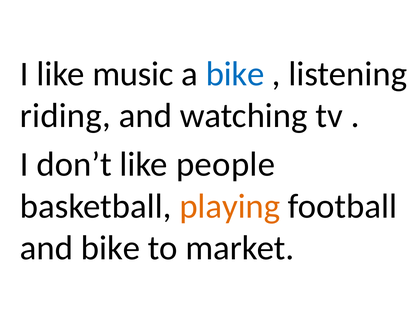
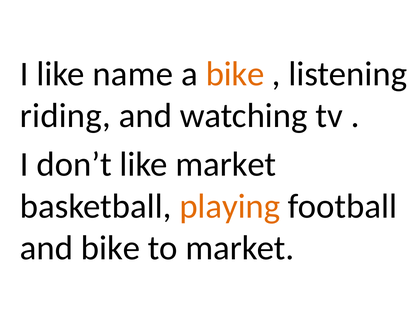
music: music -> name (133, 74)
bike colour: blue -> orange (235, 74)
like people: people -> market (226, 165)
